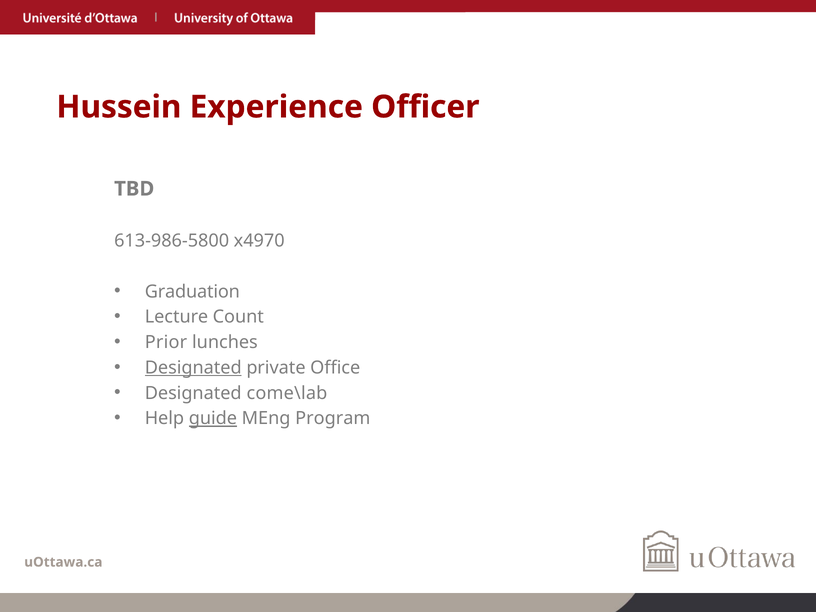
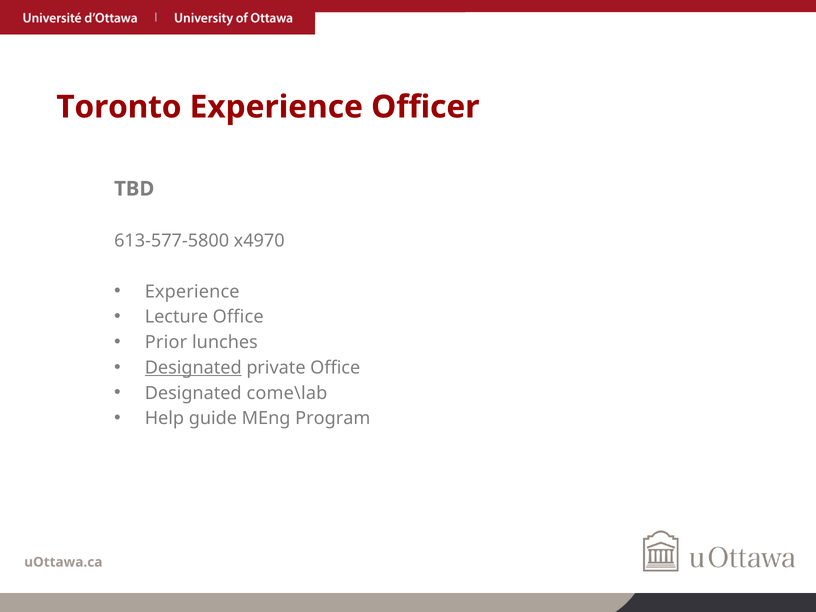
Hussein: Hussein -> Toronto (119, 107)
613-986-5800: 613-986-5800 -> 613-577-5800 (172, 241)
Graduation: Graduation -> Experience (192, 292)
Lecture Count: Count -> Office (238, 317)
guide underline: present -> none (213, 418)
